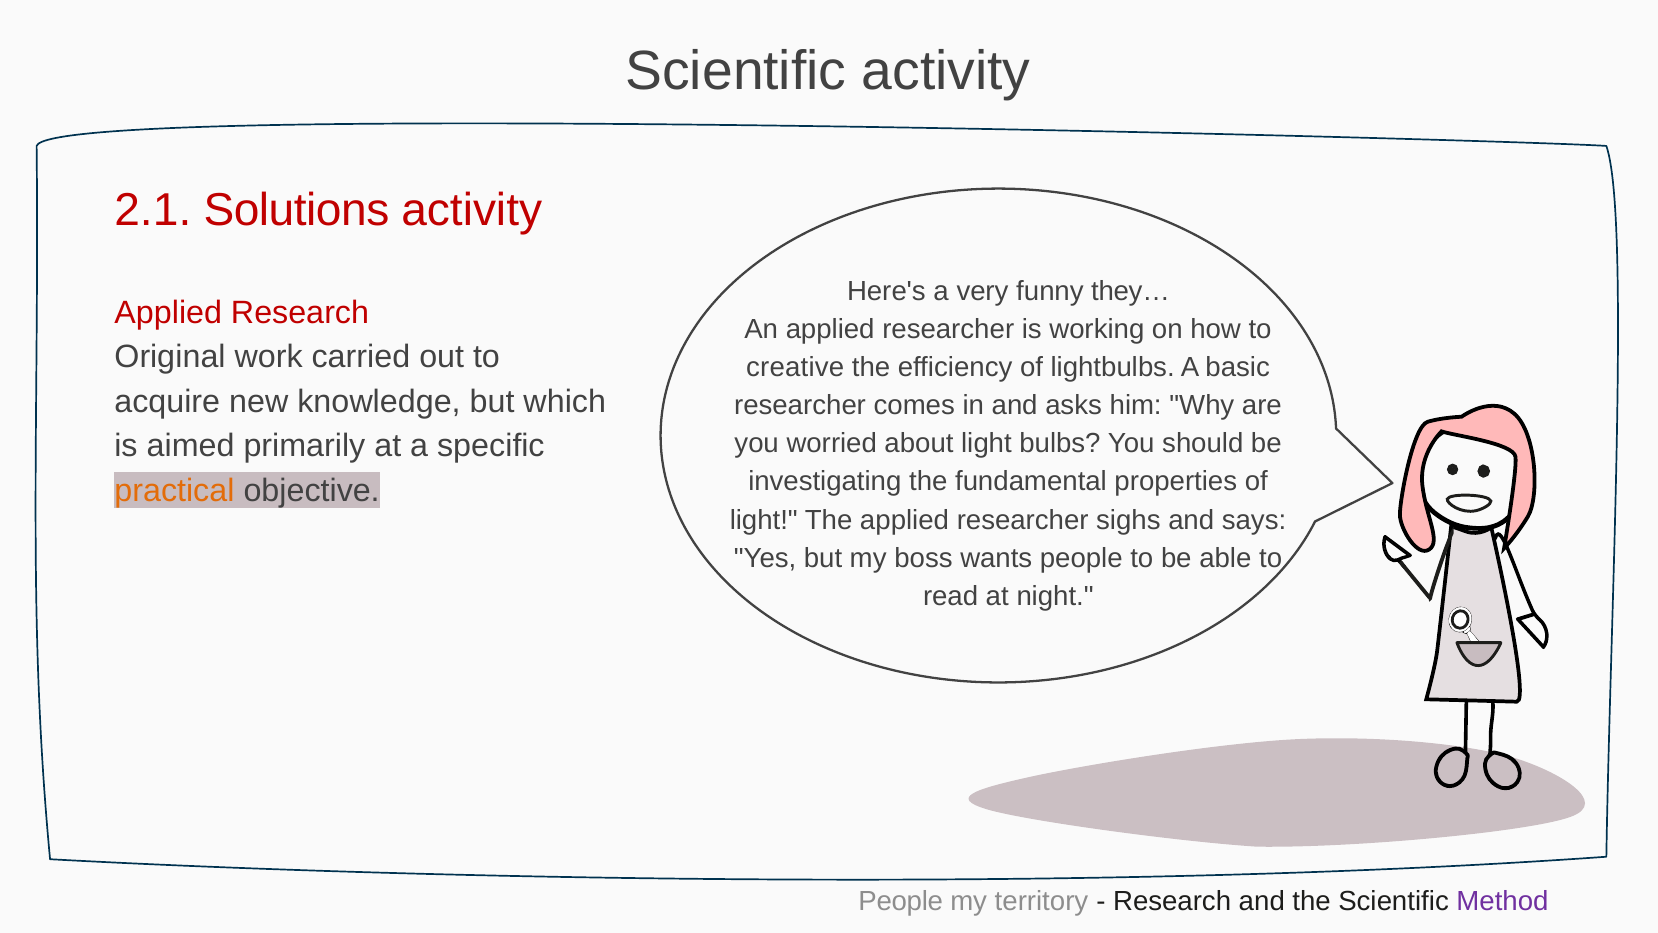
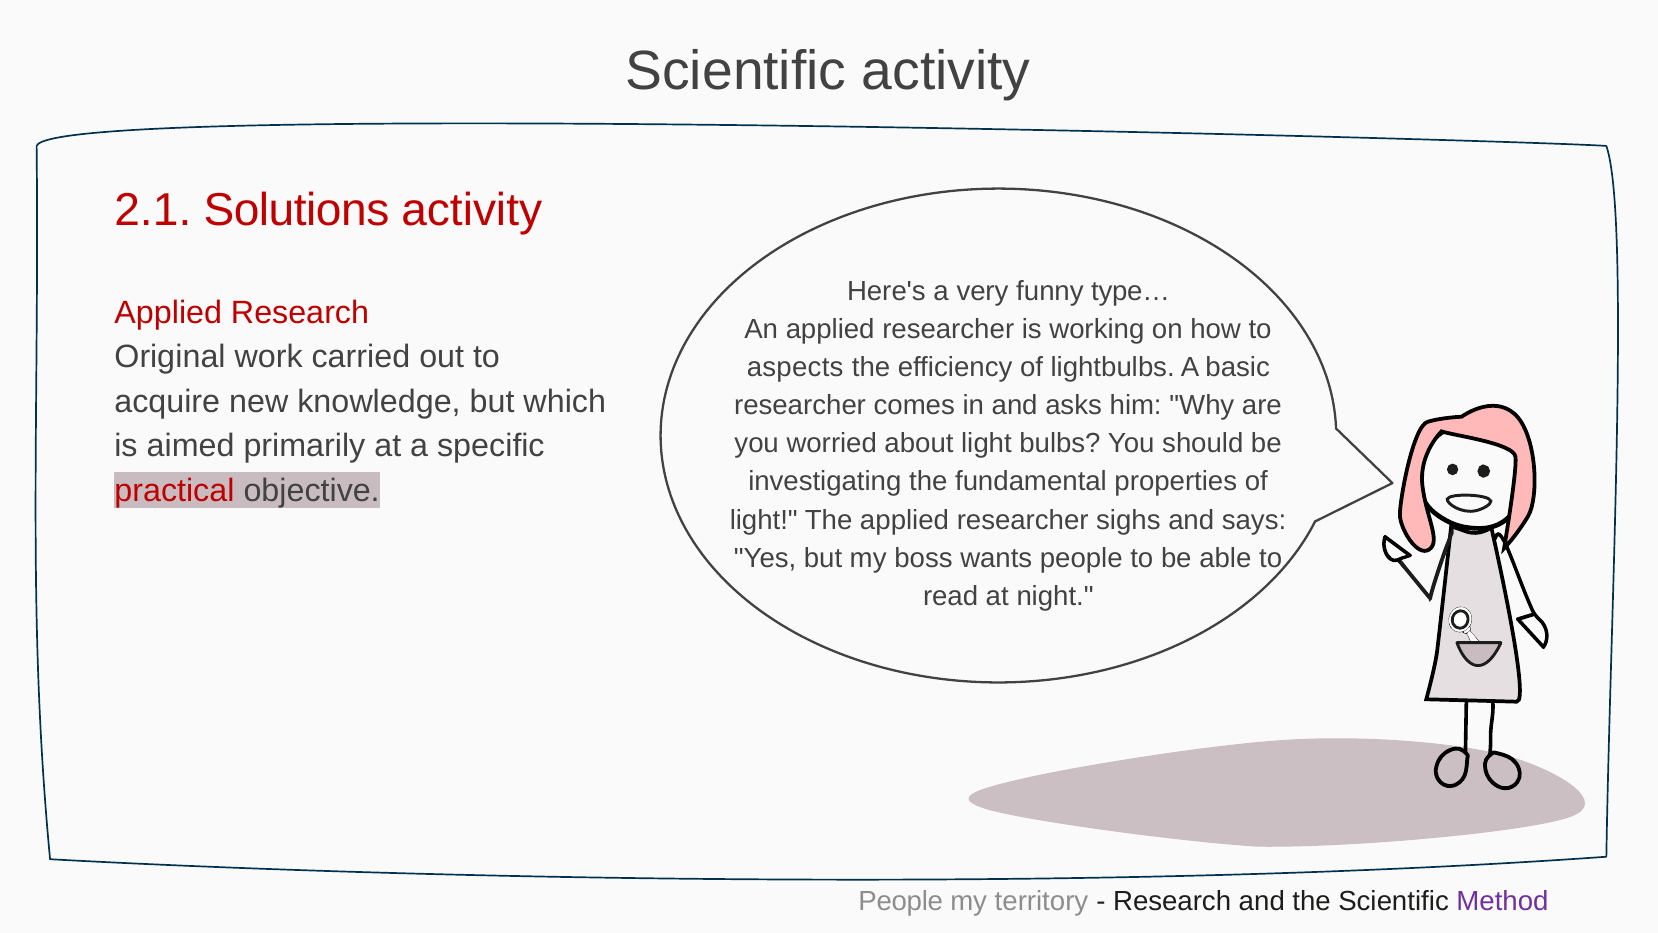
they…: they… -> type… (1131, 291)
creative: creative -> aspects (795, 367)
practical colour: orange -> red (174, 490)
